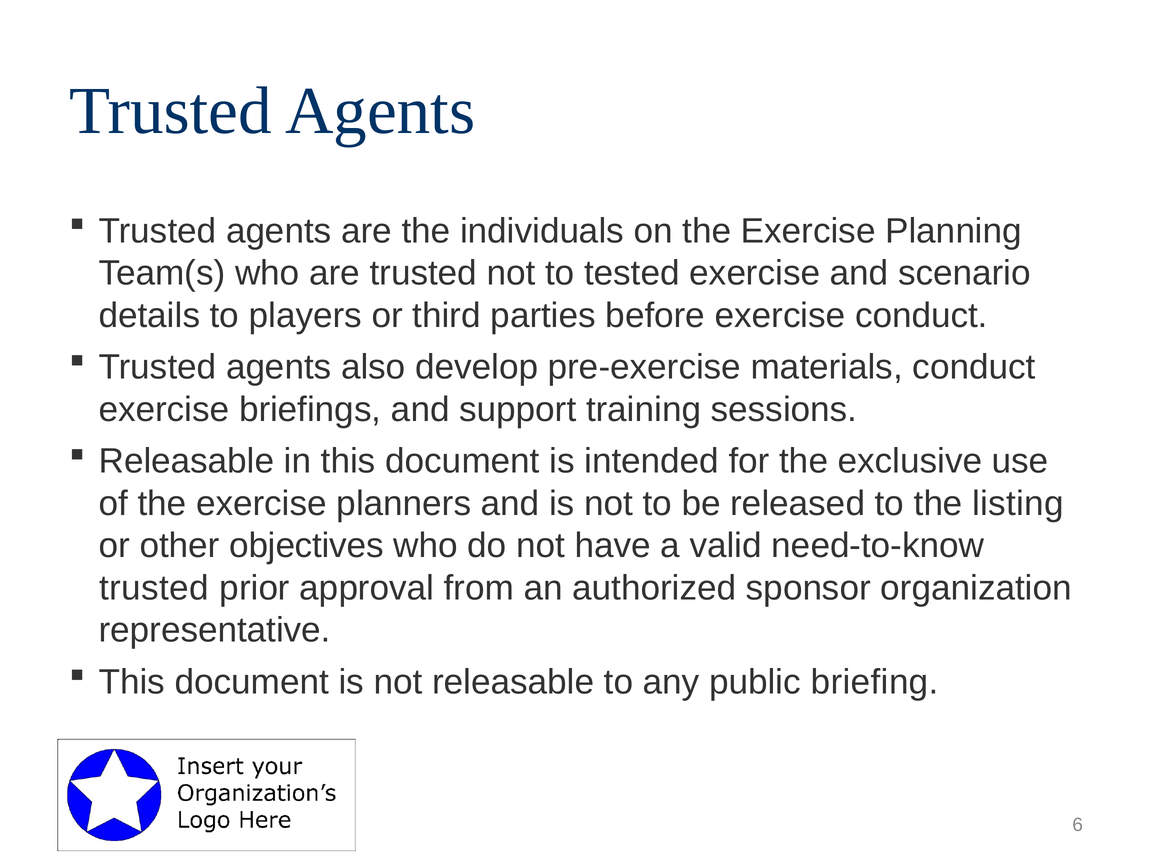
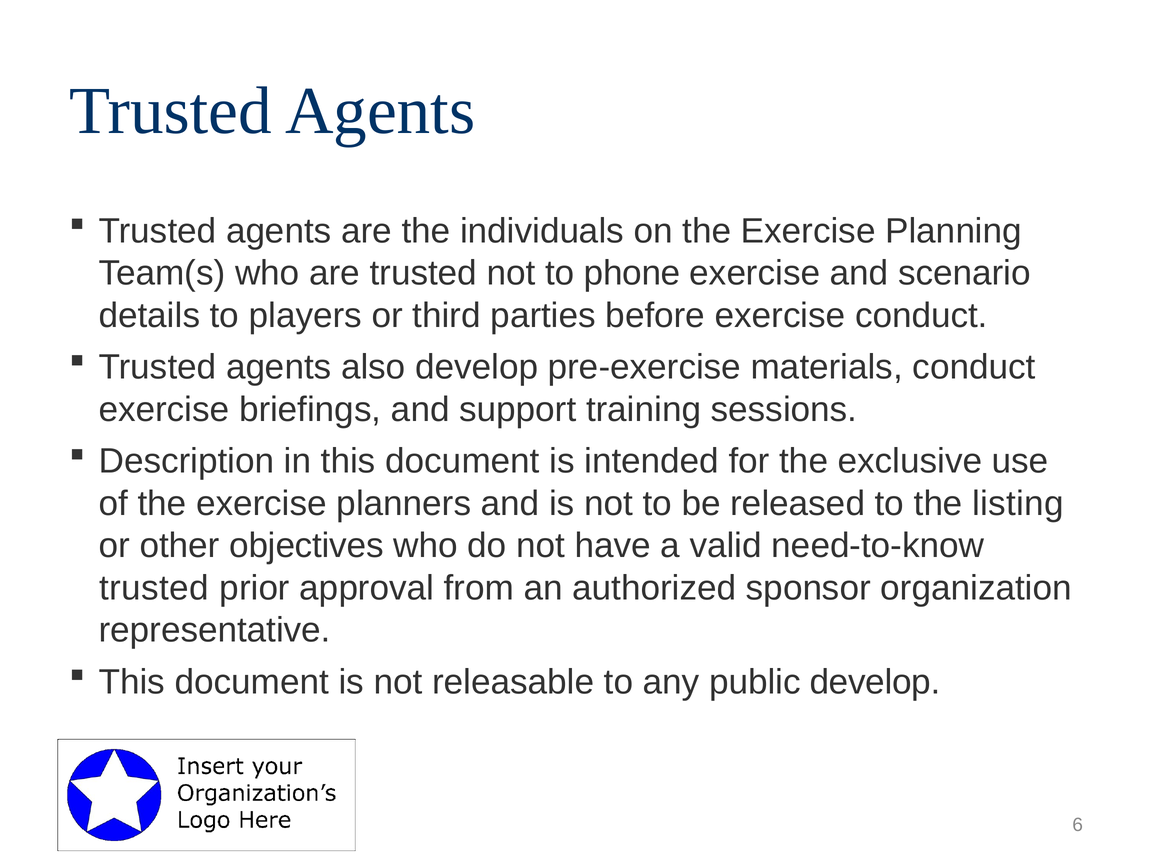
tested: tested -> phone (632, 273)
Releasable: Releasable -> Description (187, 461)
public briefing: briefing -> develop (875, 682)
